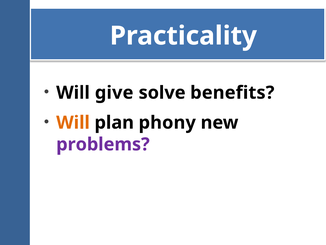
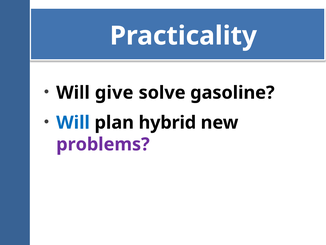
benefits: benefits -> gasoline (232, 93)
Will colour: orange -> blue (73, 122)
phony: phony -> hybrid (167, 122)
